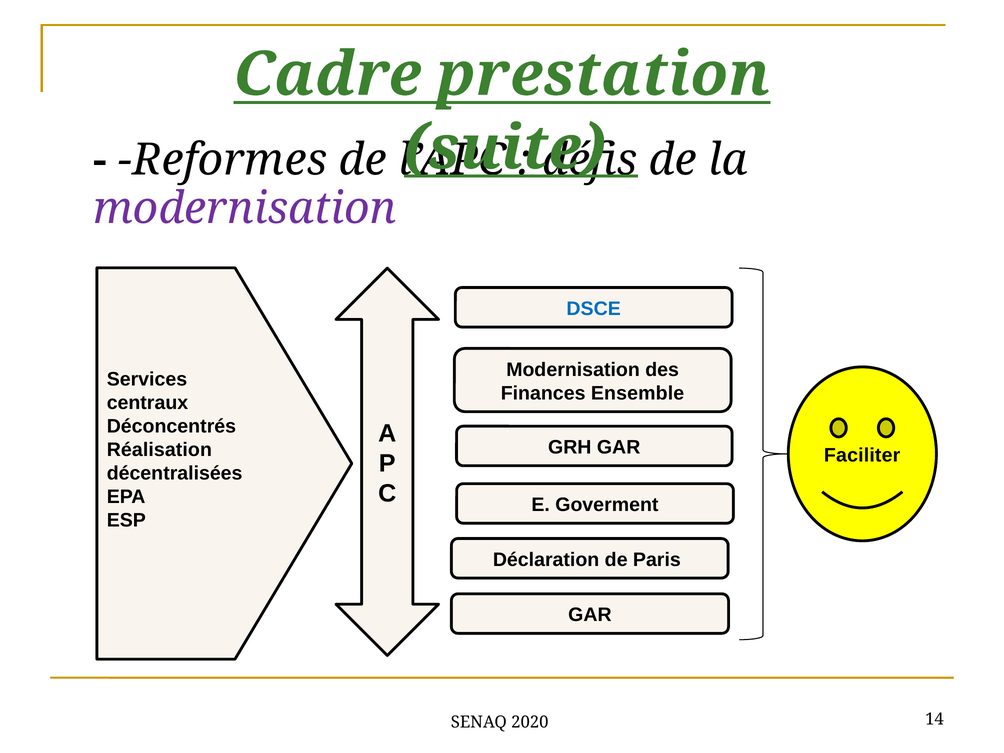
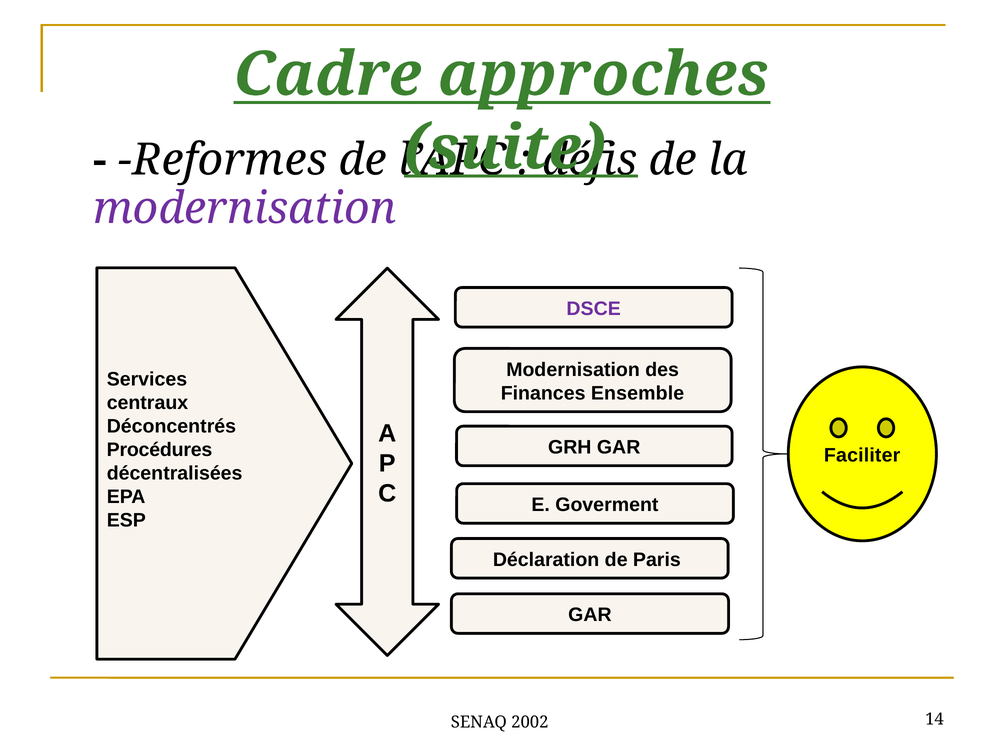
prestation: prestation -> approches (603, 75)
DSCE colour: blue -> purple (594, 309)
Réalisation: Réalisation -> Procédures (159, 450)
2020: 2020 -> 2002 (530, 722)
